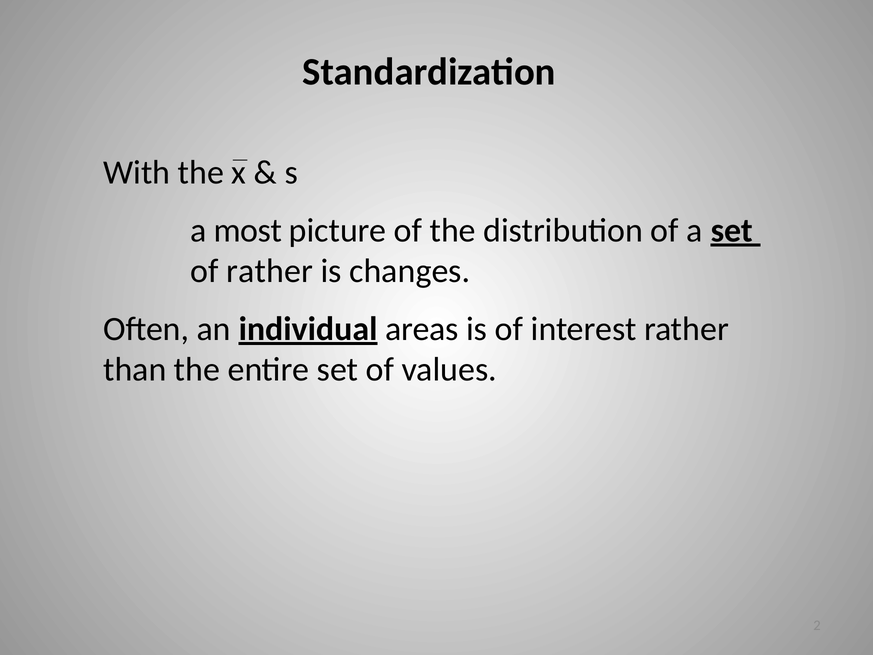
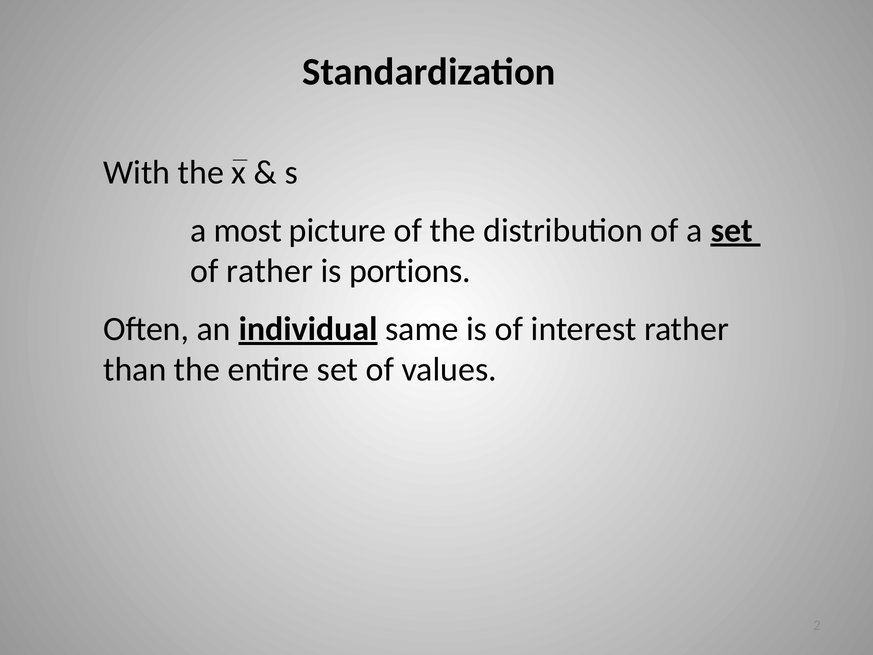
changes: changes -> portions (410, 271)
areas: areas -> same (422, 329)
